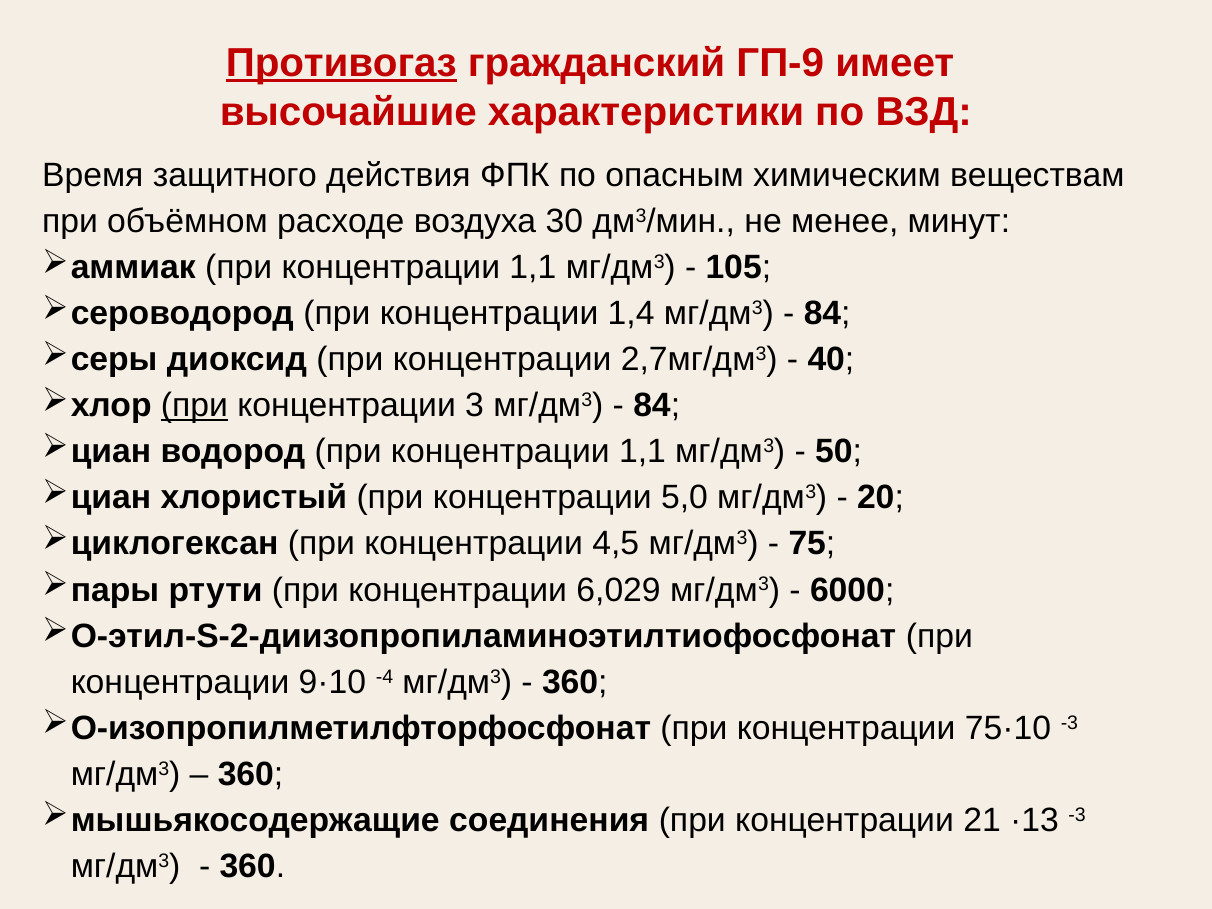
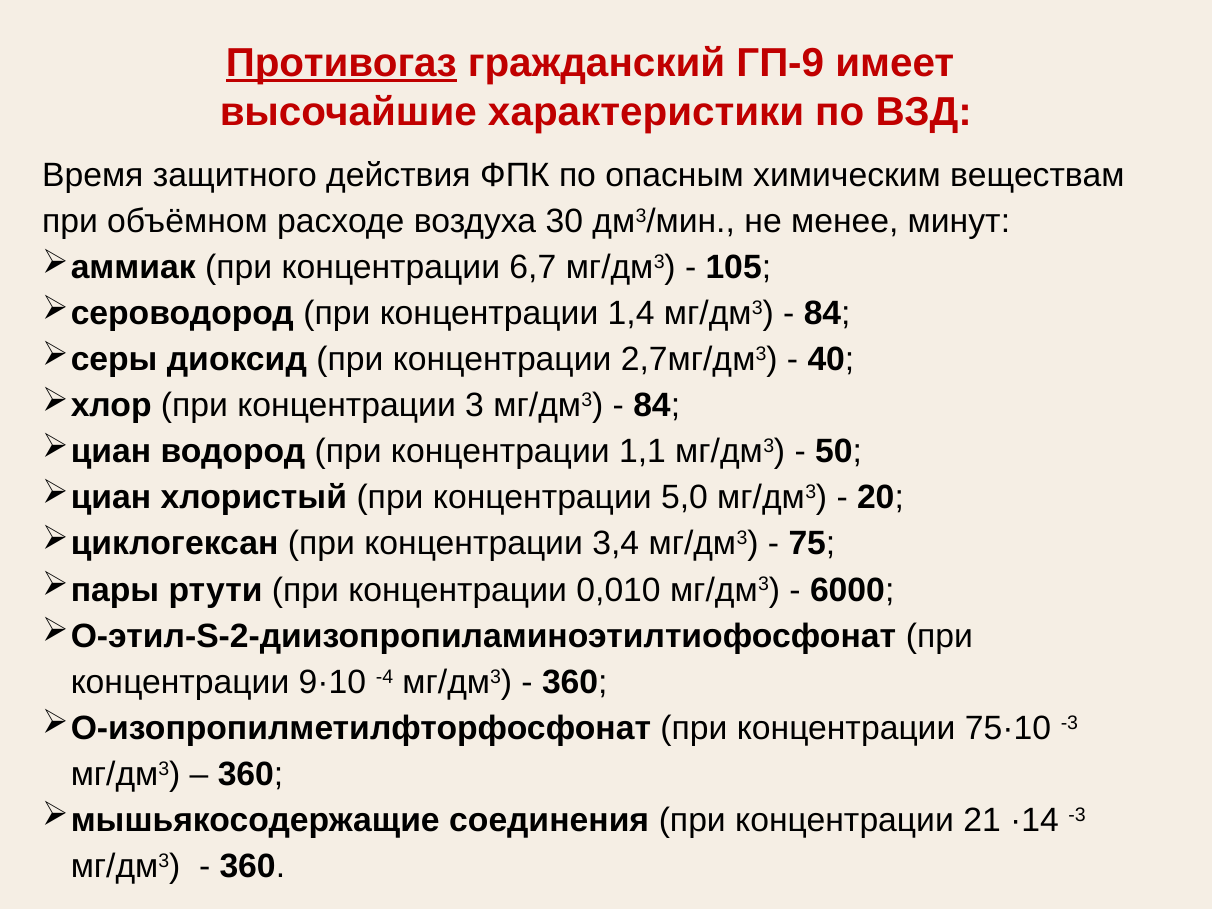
1,1: 1,1 -> 6,7 (533, 268)
при underline: present -> none (194, 406)
4,5: 4,5 -> 3,4 (616, 544)
6,029: 6,029 -> 0,010 (619, 590)
·13: ·13 -> ·14 (1034, 820)
